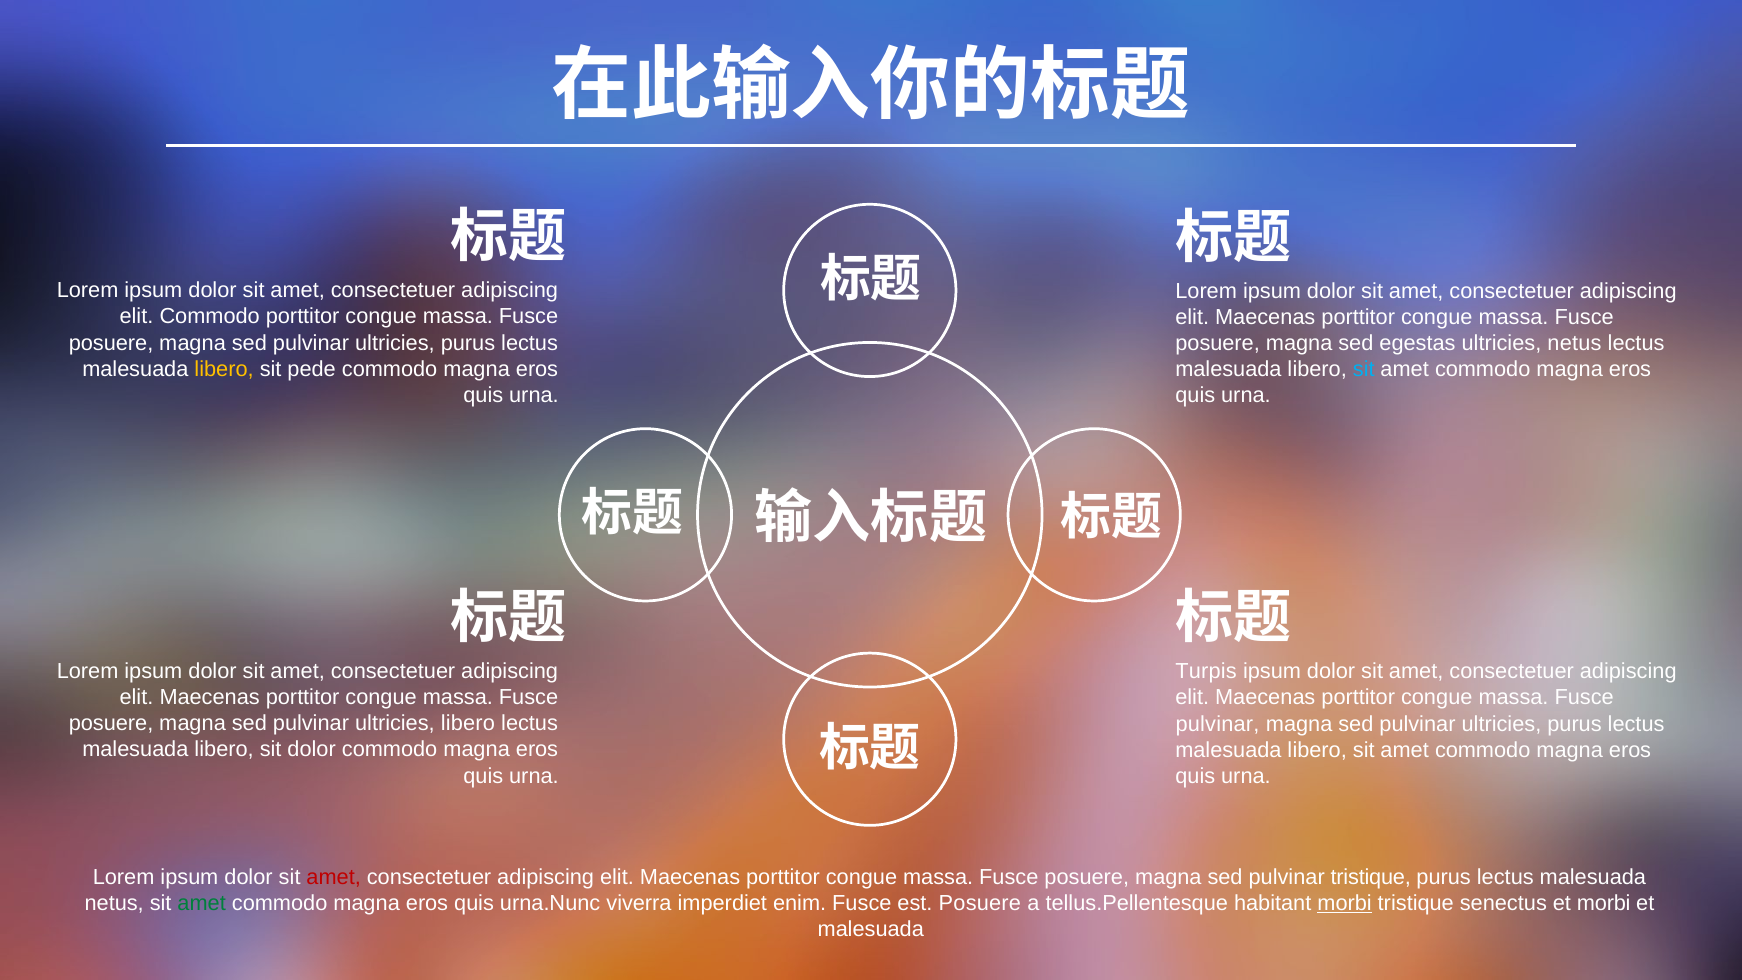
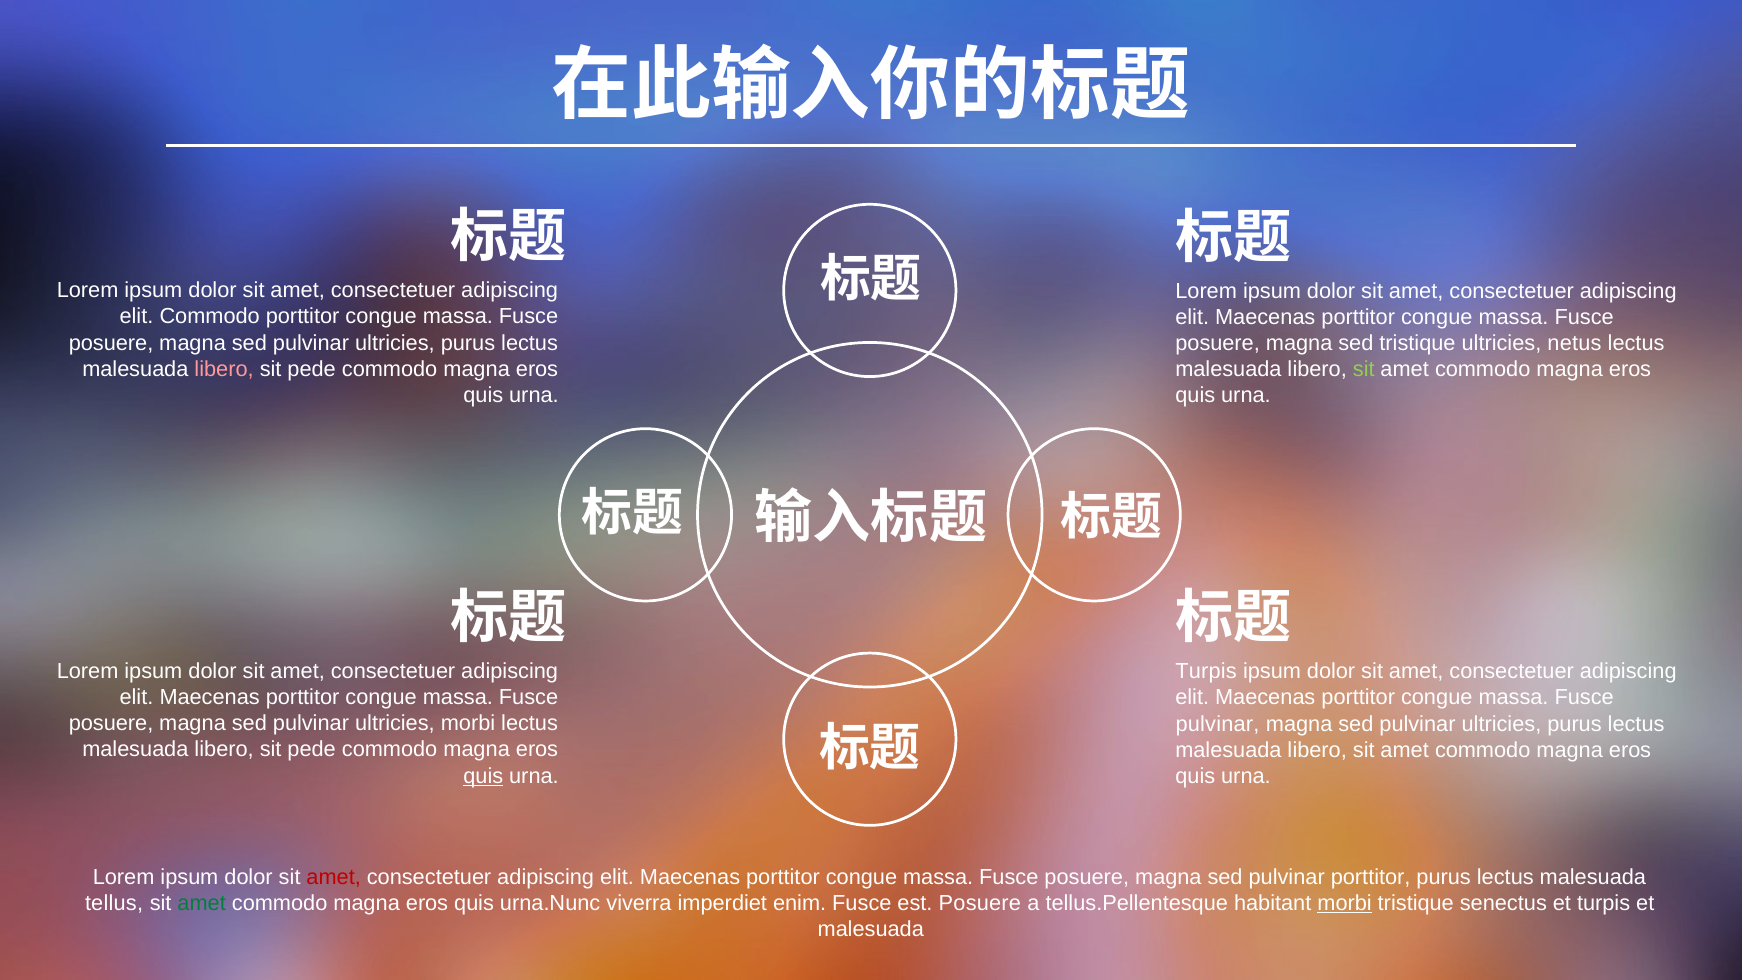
sed egestas: egestas -> tristique (1417, 343)
libero colour: yellow -> pink (224, 369)
sit colour: light blue -> light green (1364, 369)
ultricies libero: libero -> morbi (468, 724)
dolor: dolor -> pede (312, 750)
quis underline: none -> present (483, 776)
pulvinar tristique: tristique -> porttitor (1371, 877)
netus: netus -> tellus (114, 903)
et morbi: morbi -> turpis (1604, 903)
